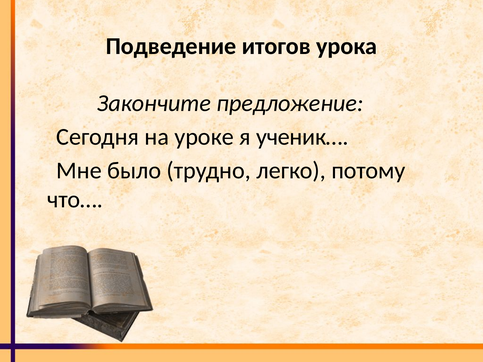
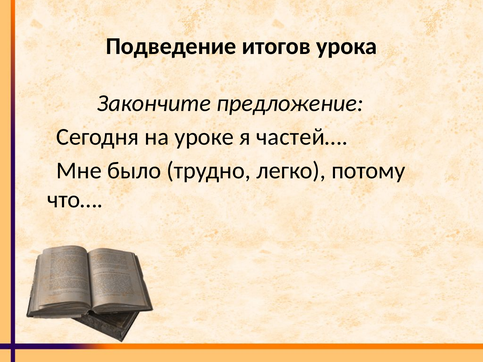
ученик…: ученик… -> частей… (302, 137)
